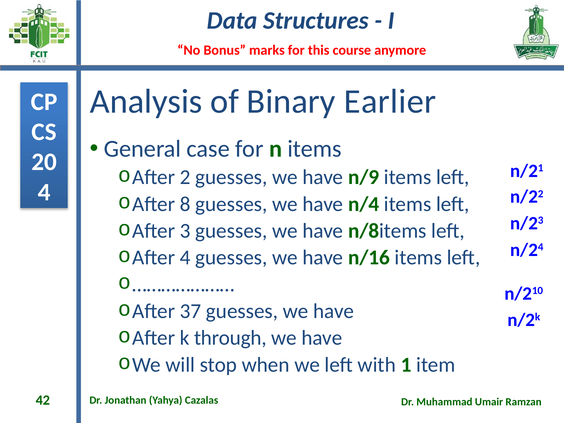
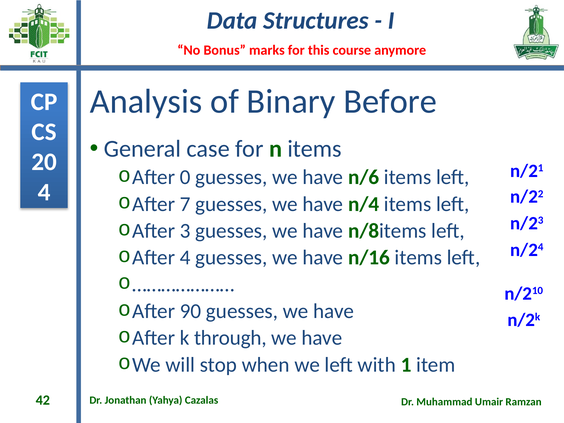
Earlier: Earlier -> Before (390, 102)
2: 2 -> 0 (185, 177)
n/9: n/9 -> n/6 (364, 177)
8: 8 -> 7 (185, 204)
37: 37 -> 90 (190, 311)
